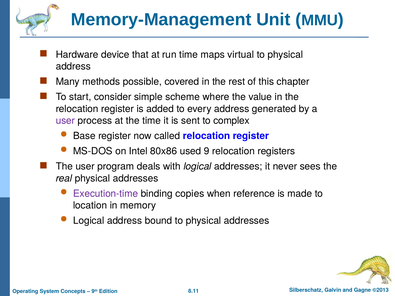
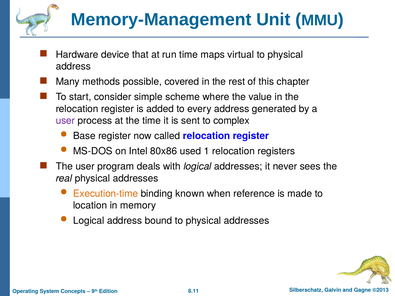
9: 9 -> 1 (207, 151)
Execution-time colour: purple -> orange (106, 194)
copies: copies -> known (190, 194)
